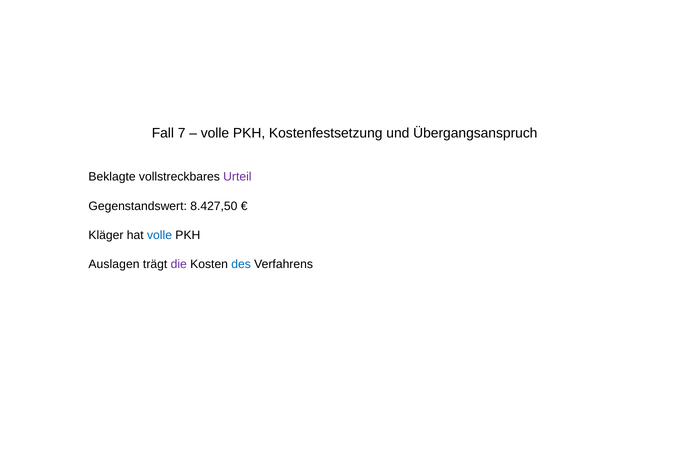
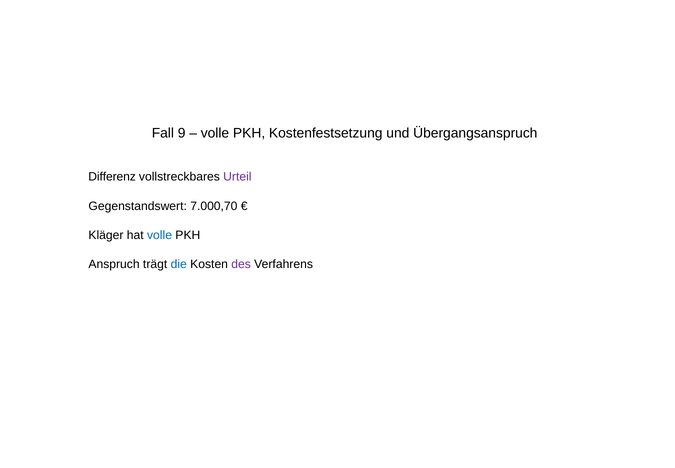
7: 7 -> 9 (182, 133)
Beklagte: Beklagte -> Differenz (112, 177)
8.427,50: 8.427,50 -> 7.000,70 (214, 206)
Auslagen: Auslagen -> Anspruch (114, 264)
die colour: purple -> blue (179, 264)
des colour: blue -> purple (241, 264)
